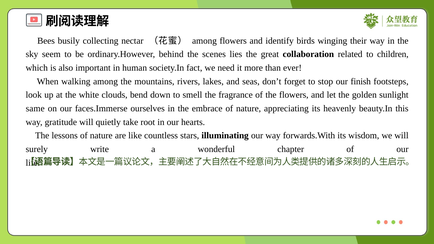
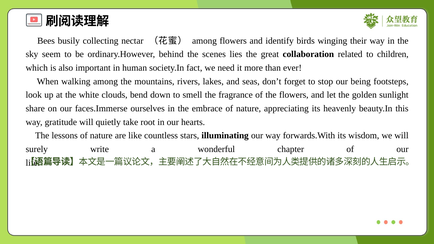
finish: finish -> being (361, 81)
same: same -> share (35, 109)
